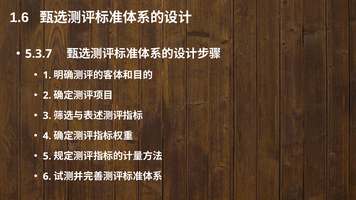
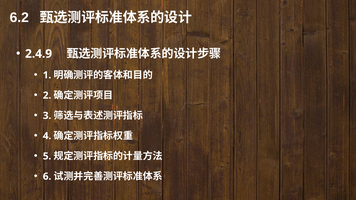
1.6: 1.6 -> 6.2 (19, 18)
5.3.7: 5.3.7 -> 2.4.9 (39, 54)
